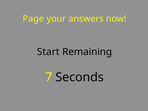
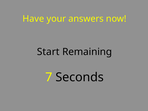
Page: Page -> Have (33, 19)
